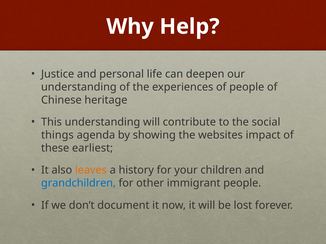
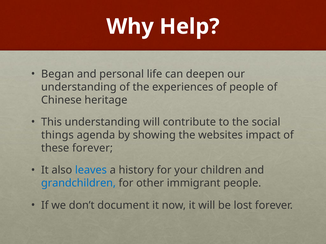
Justice: Justice -> Began (58, 74)
these earliest: earliest -> forever (93, 148)
leaves colour: orange -> blue (91, 170)
